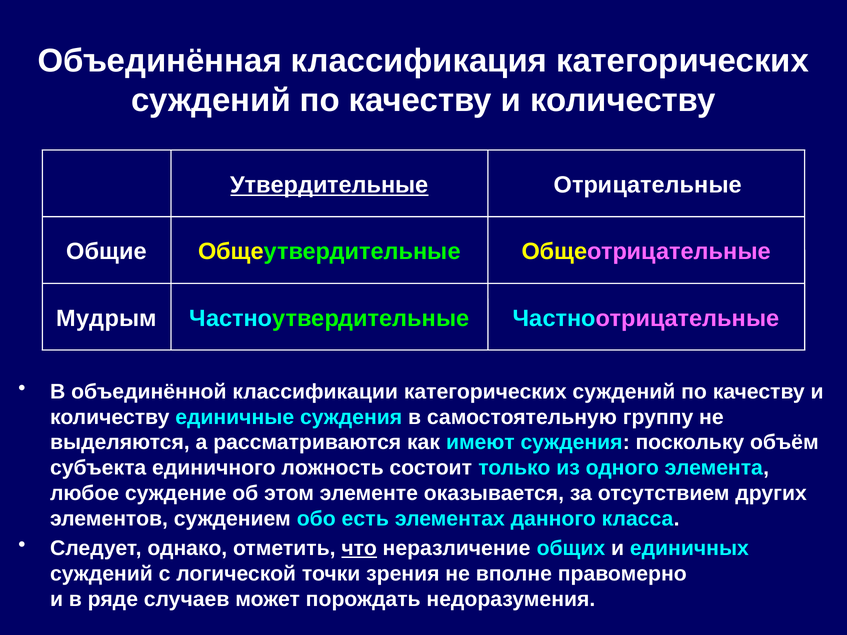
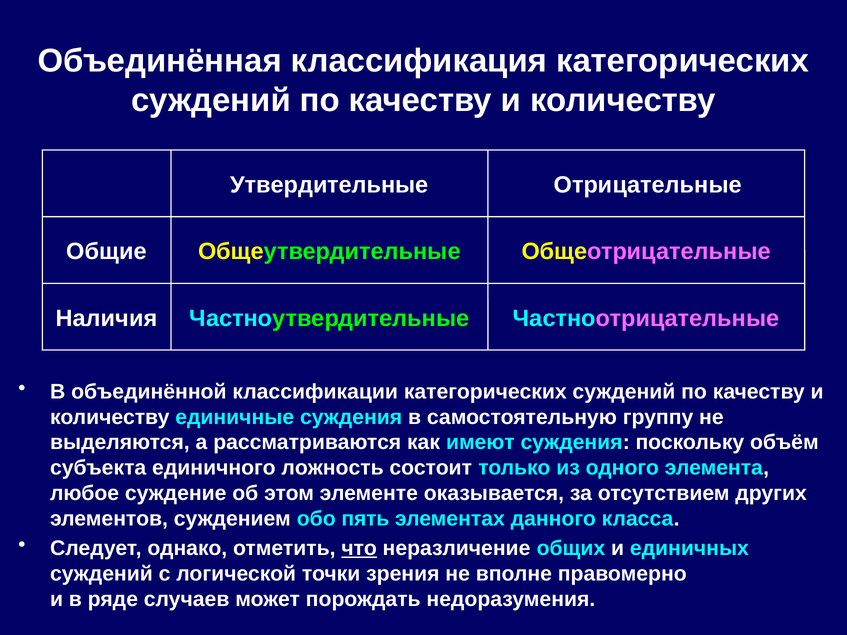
Утвердительные underline: present -> none (329, 185)
Мудрым: Мудрым -> Наличия (107, 318)
есть: есть -> пять (365, 519)
